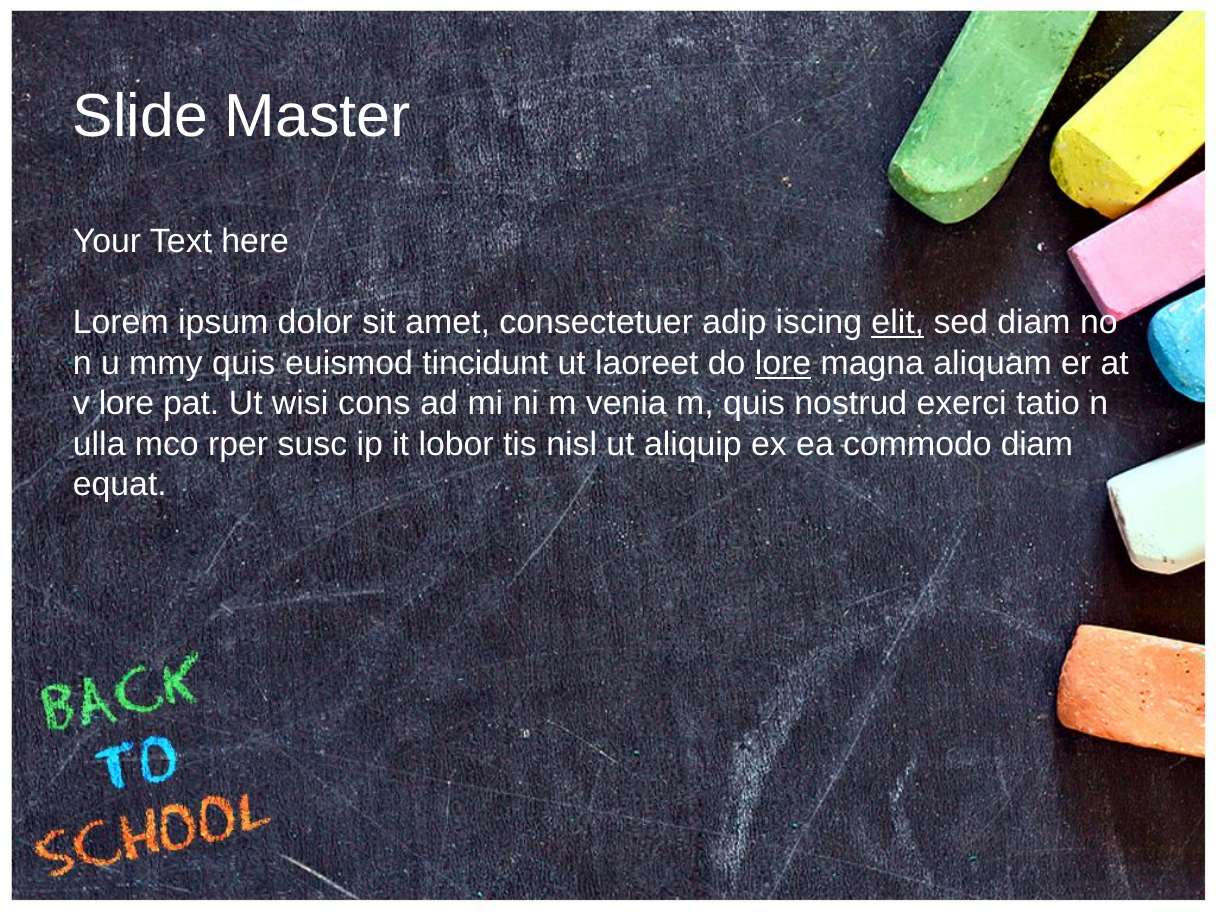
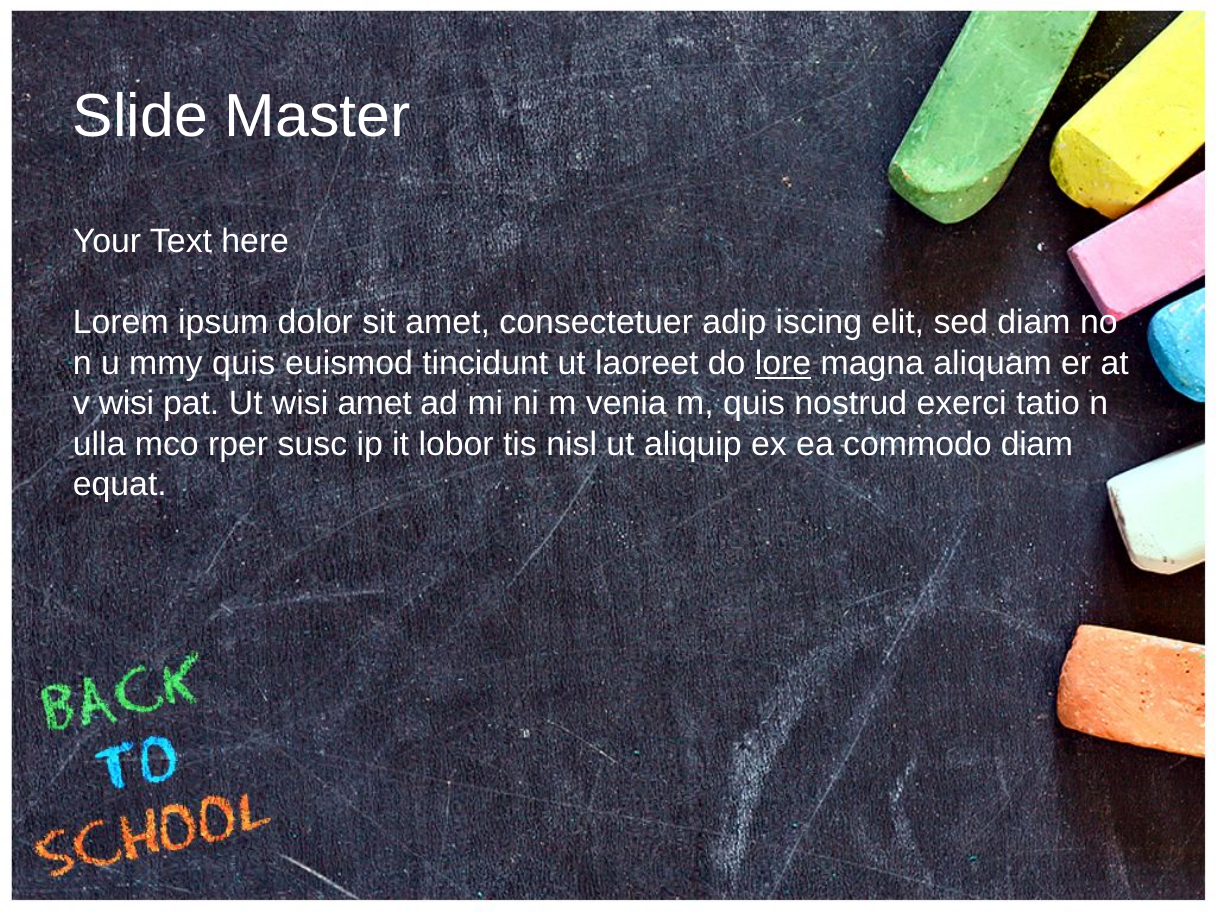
elit underline: present -> none (898, 323)
v lore: lore -> wisi (126, 404)
wisi cons: cons -> amet (375, 404)
